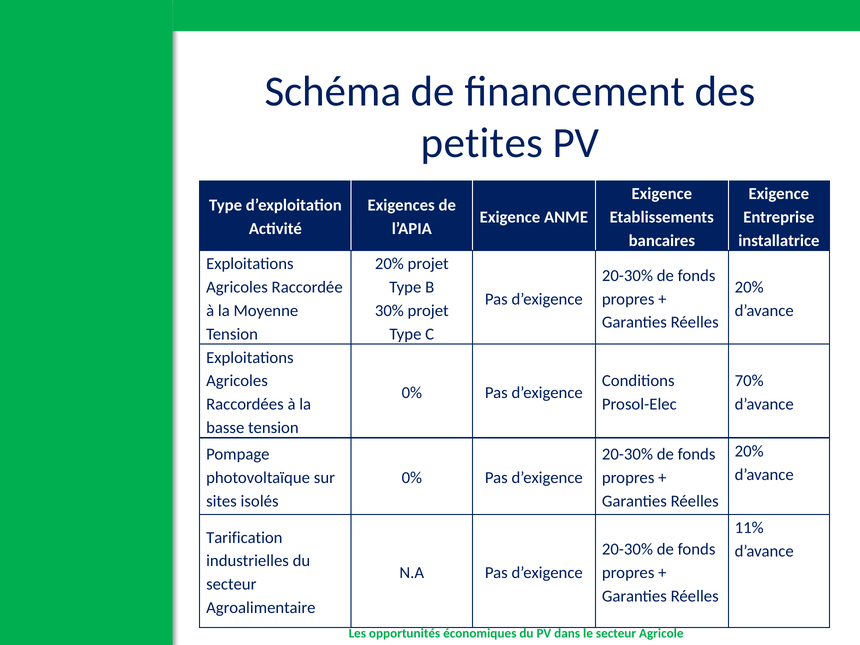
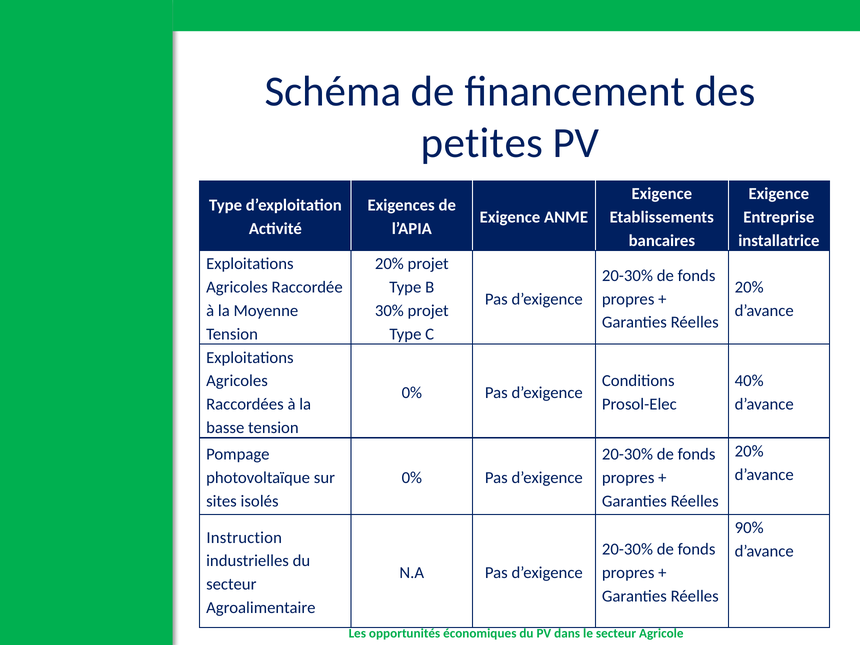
70%: 70% -> 40% (749, 381)
11%: 11% -> 90% (749, 528)
Tarification: Tarification -> Instruction (244, 537)
